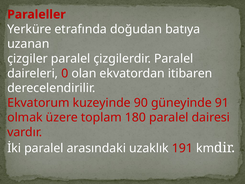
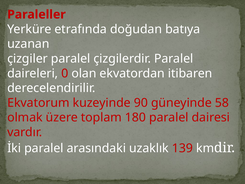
91: 91 -> 58 (222, 103)
191: 191 -> 139 (182, 148)
